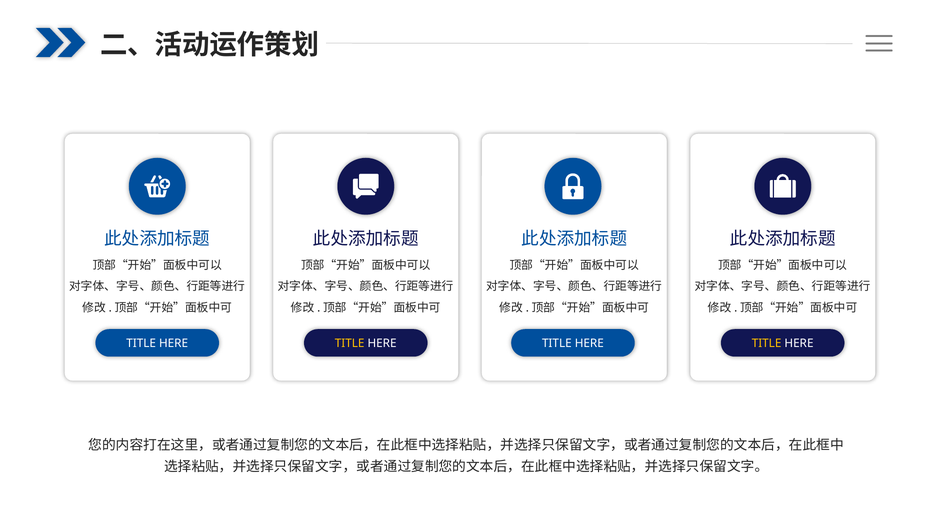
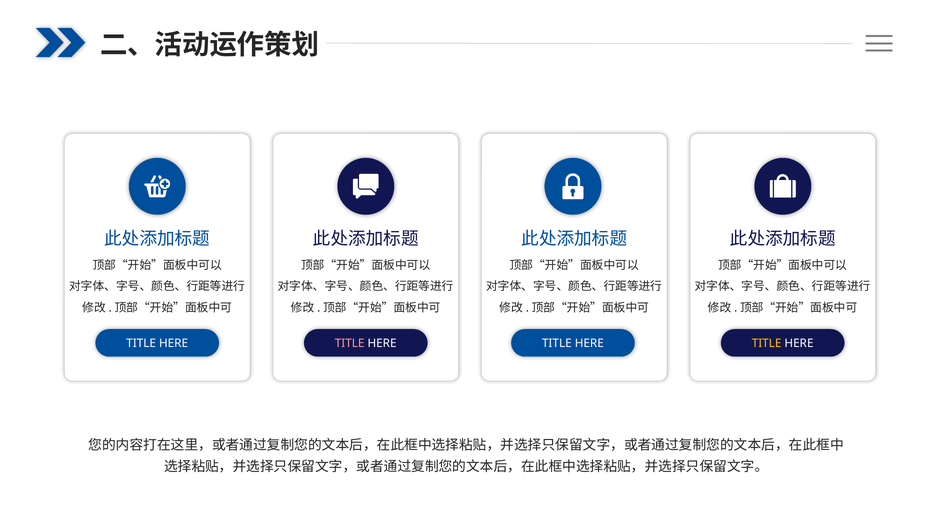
TITLE colour: yellow -> pink (350, 343)
